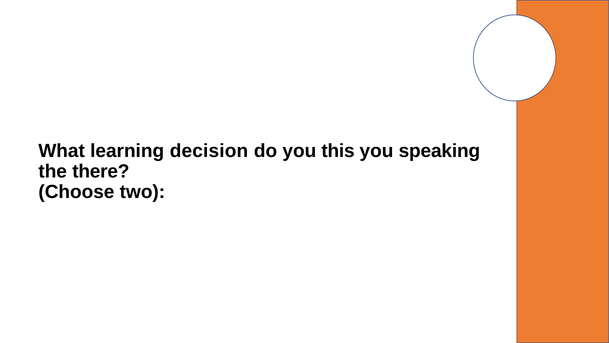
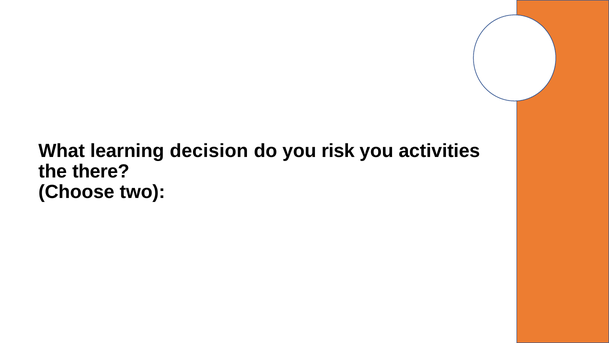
this: this -> risk (338, 151)
speaking: speaking -> activities (439, 151)
